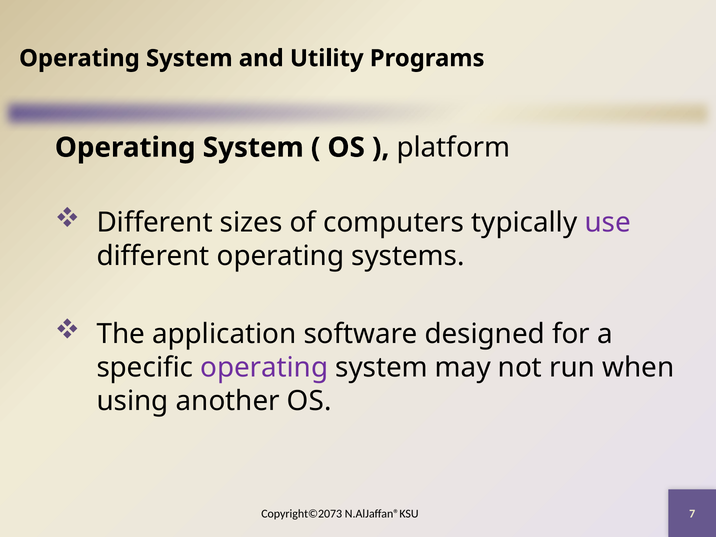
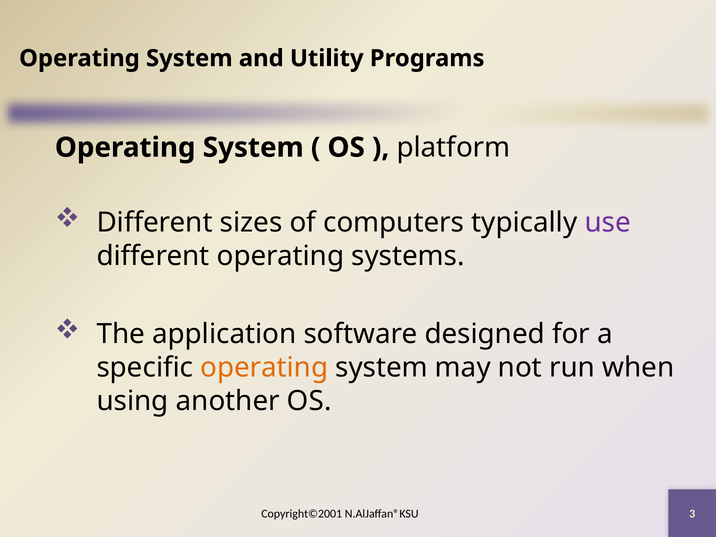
operating colour: purple -> orange (264, 368)
Copyright©2073: Copyright©2073 -> Copyright©2001 (302, 514)
7: 7 -> 3 (692, 514)
